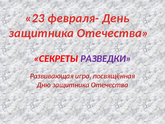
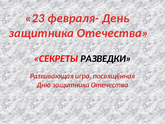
РАЗВЕДКИ colour: purple -> black (106, 58)
